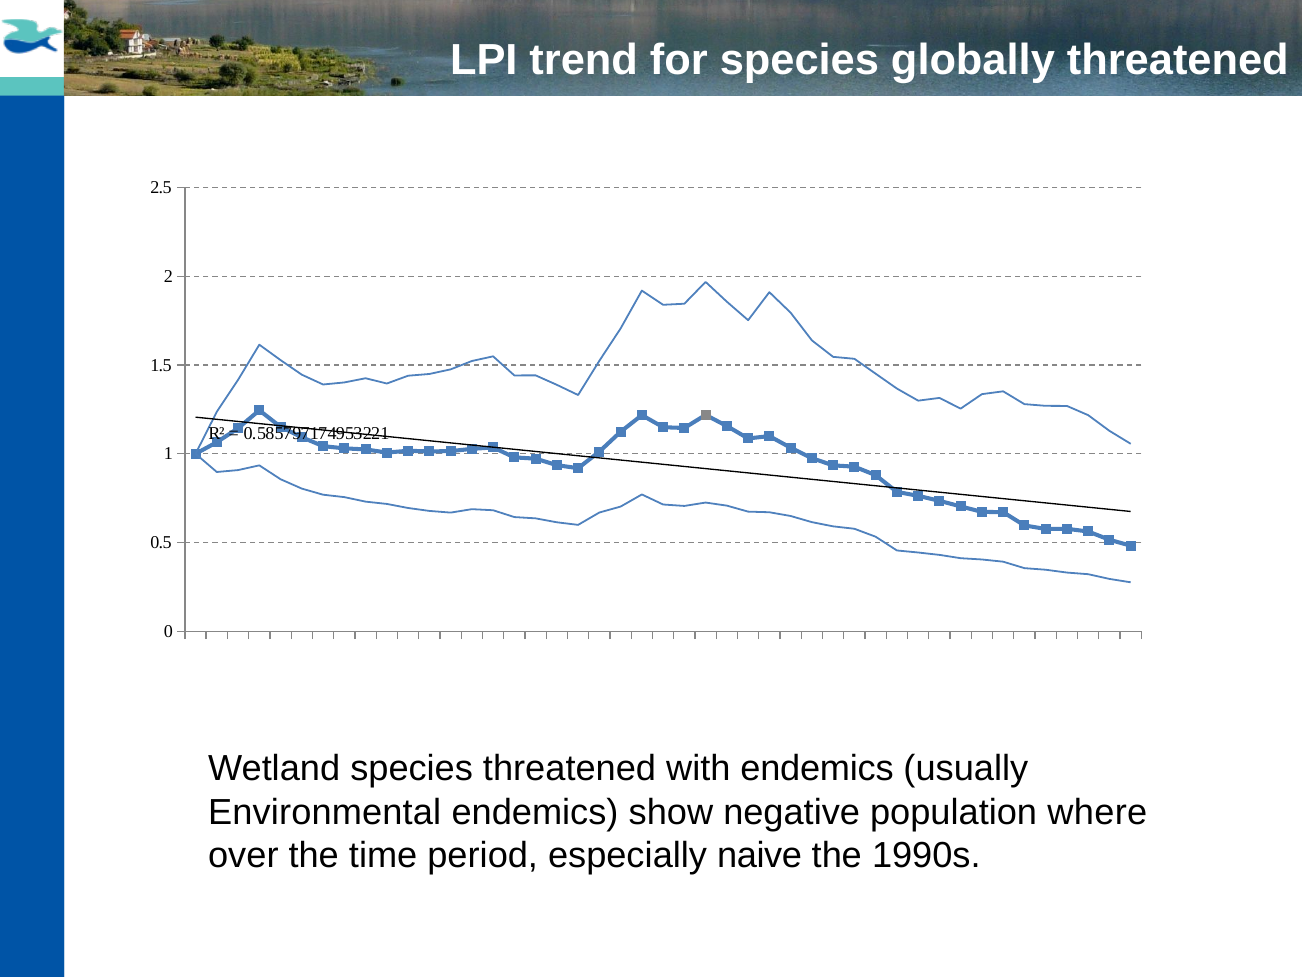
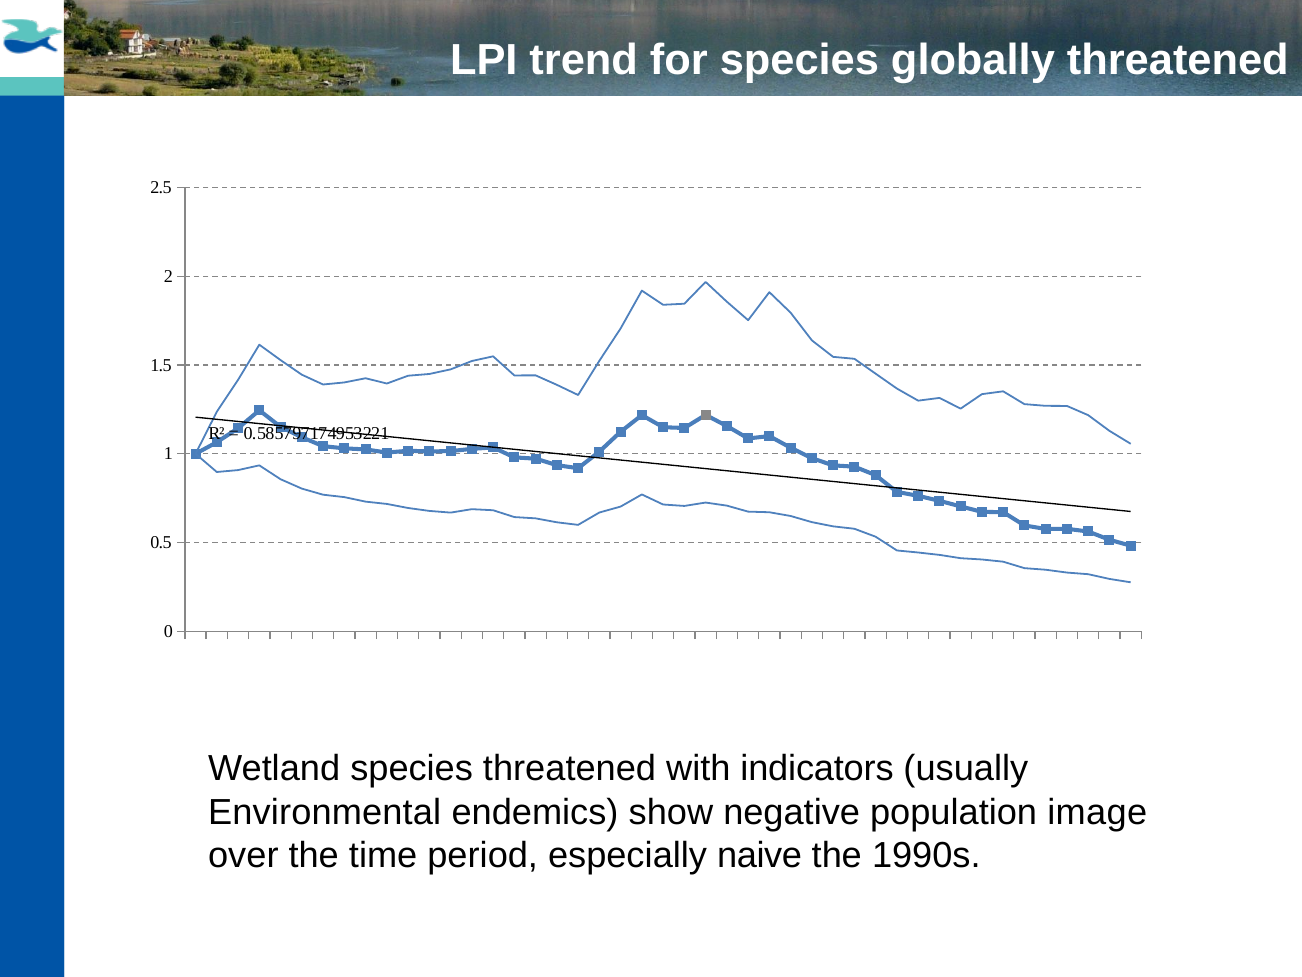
with endemics: endemics -> indicators (817, 769)
where: where -> image (1097, 812)
